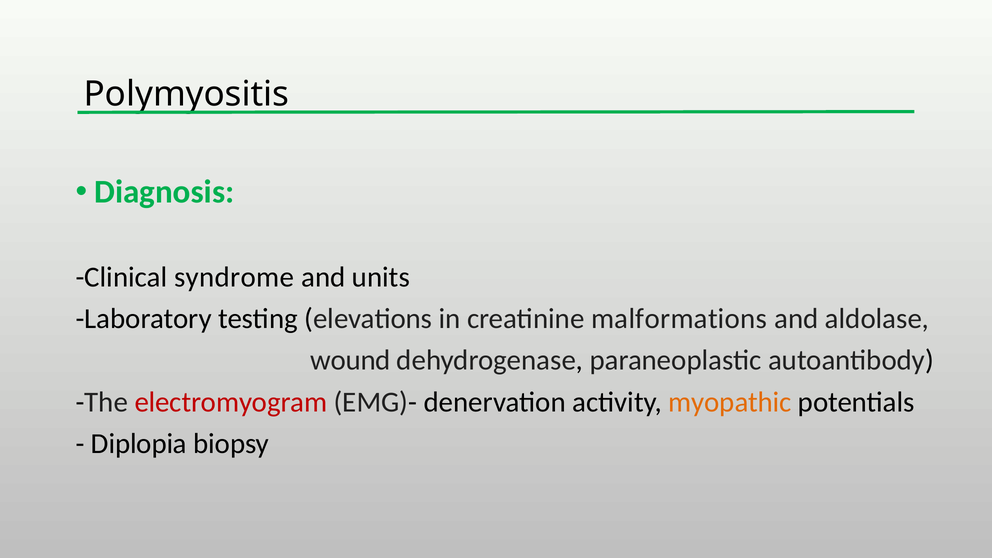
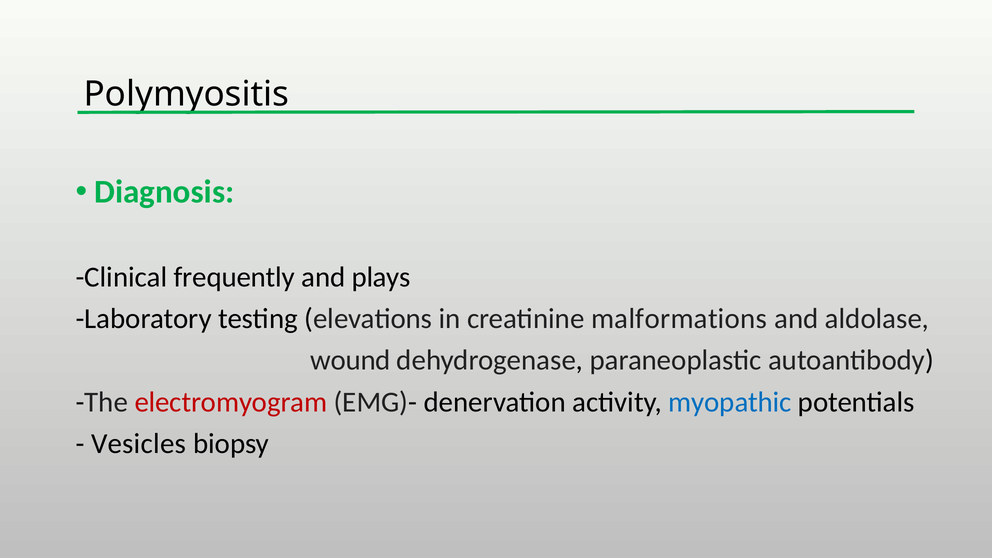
syndrome: syndrome -> frequently (234, 277)
units: units -> plays (381, 277)
myopathic colour: orange -> blue (730, 402)
Diplopia: Diplopia -> Vesicles (139, 443)
